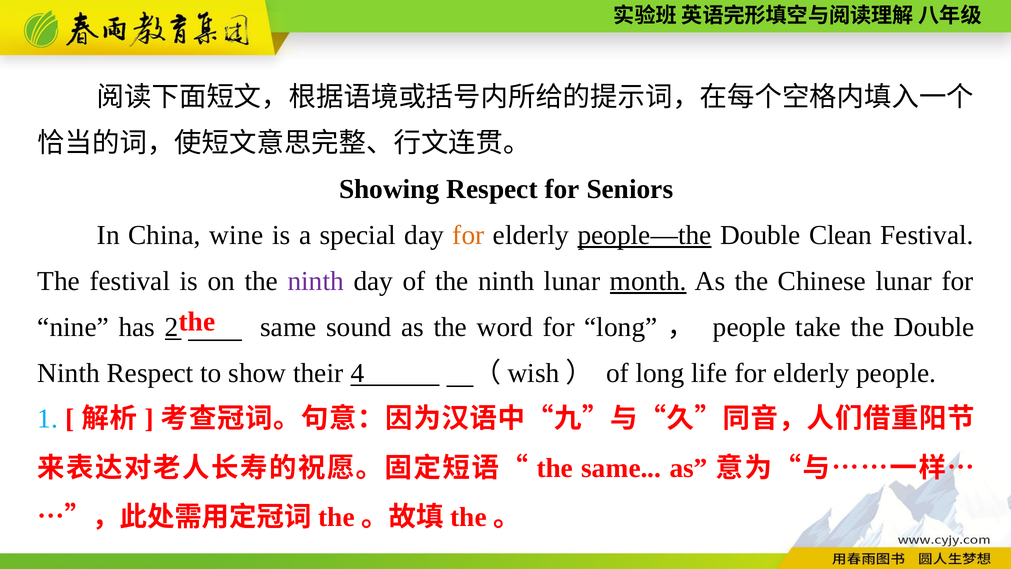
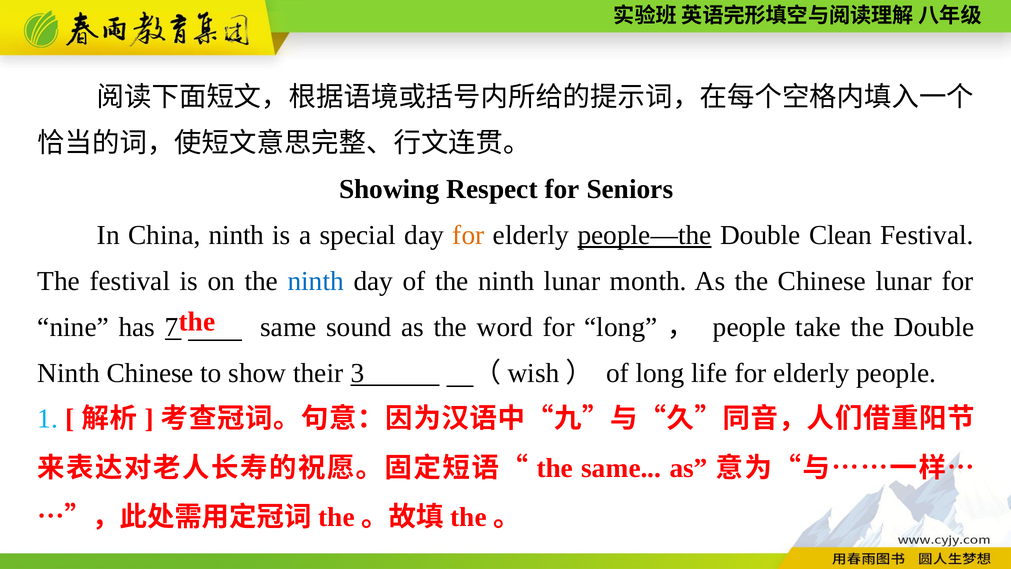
China wine: wine -> ninth (237, 235)
ninth colour: purple -> blue (316, 281)
month underline: present -> none (648, 281)
2: 2 -> 7 (172, 327)
Ninth Respect: Respect -> Chinese (150, 373)
4: 4 -> 3 (357, 373)
